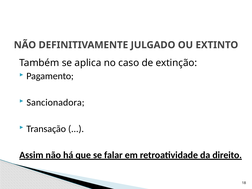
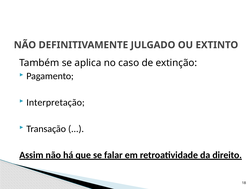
Sancionadora: Sancionadora -> Interpretação (55, 102)
